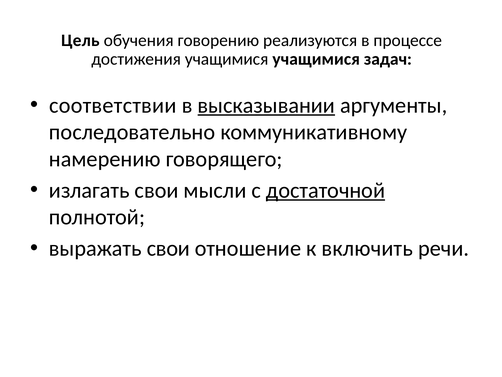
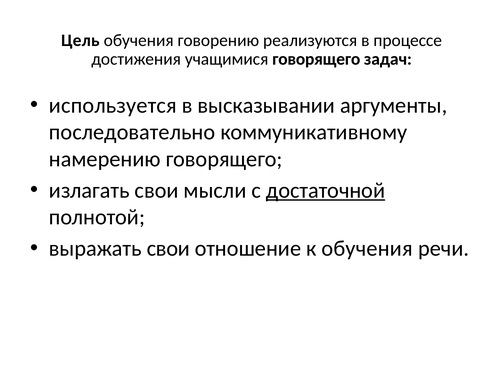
учащимися учащимися: учащимися -> говорящего (316, 59)
соответствии: соответствии -> используется (113, 105)
высказывании underline: present -> none (266, 105)
к включить: включить -> обучения (367, 248)
